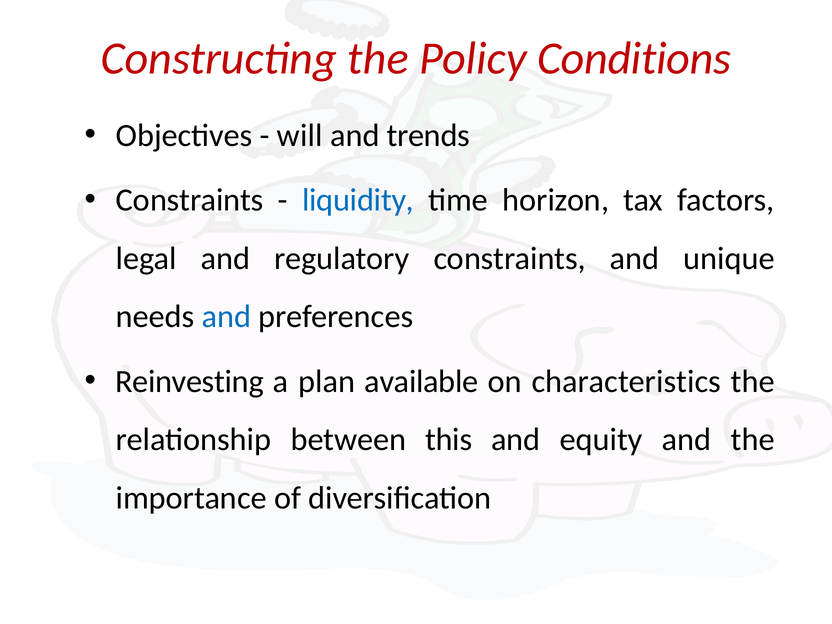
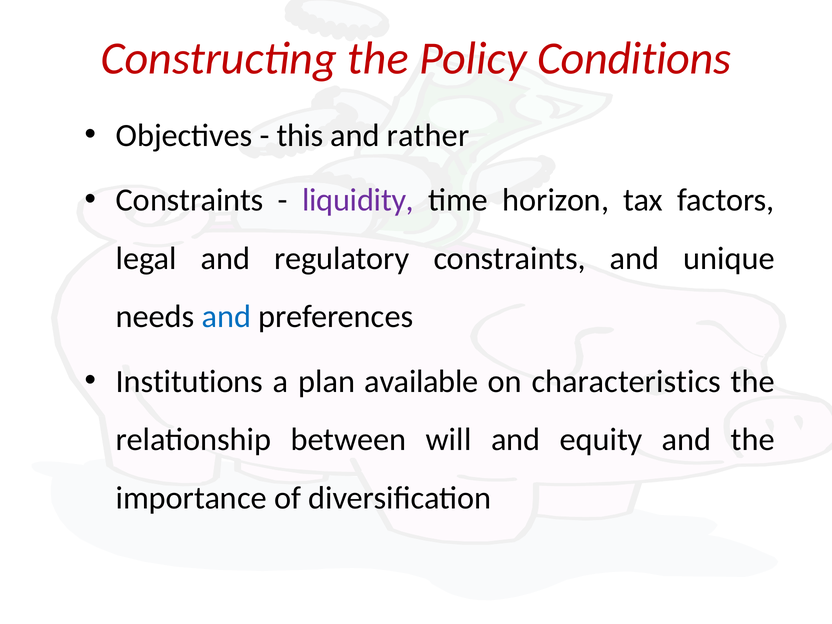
will: will -> this (300, 135)
trends: trends -> rather (428, 135)
liquidity colour: blue -> purple (358, 200)
Reinvesting: Reinvesting -> Institutions (189, 381)
this: this -> will (449, 440)
